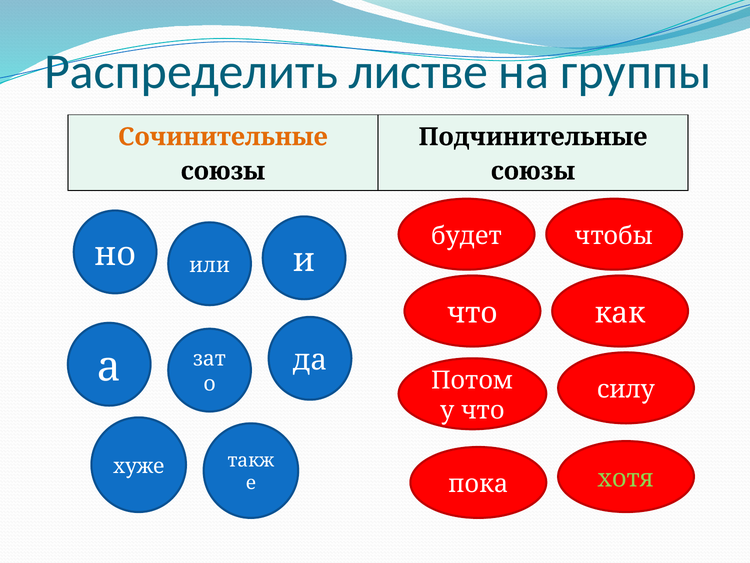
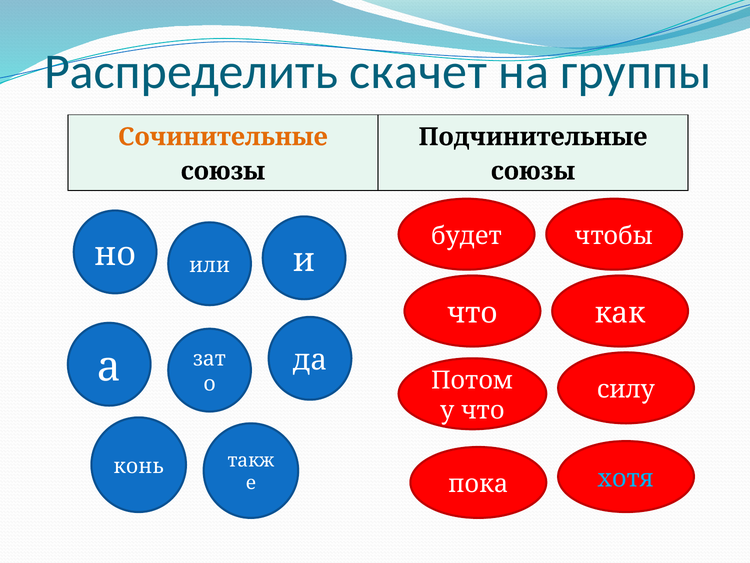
листве: листве -> скачет (418, 72)
хуже: хуже -> конь (139, 466)
хотя colour: light green -> light blue (626, 478)
